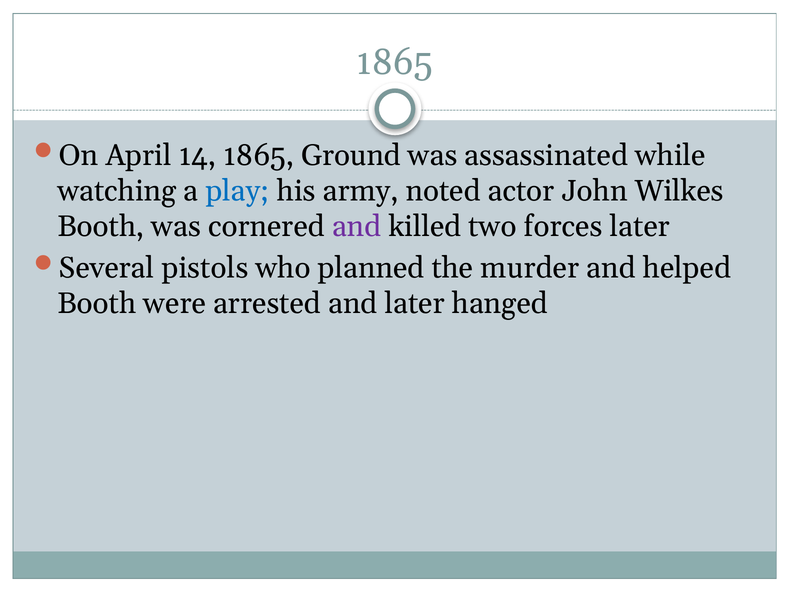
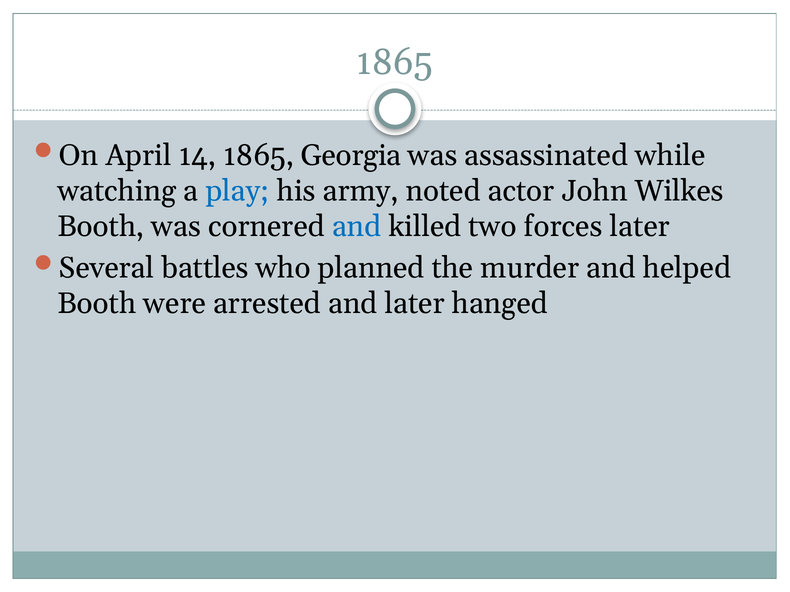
Ground: Ground -> Georgia (351, 156)
and colour: purple -> blue (357, 227)
pistols: pistols -> battles (205, 268)
